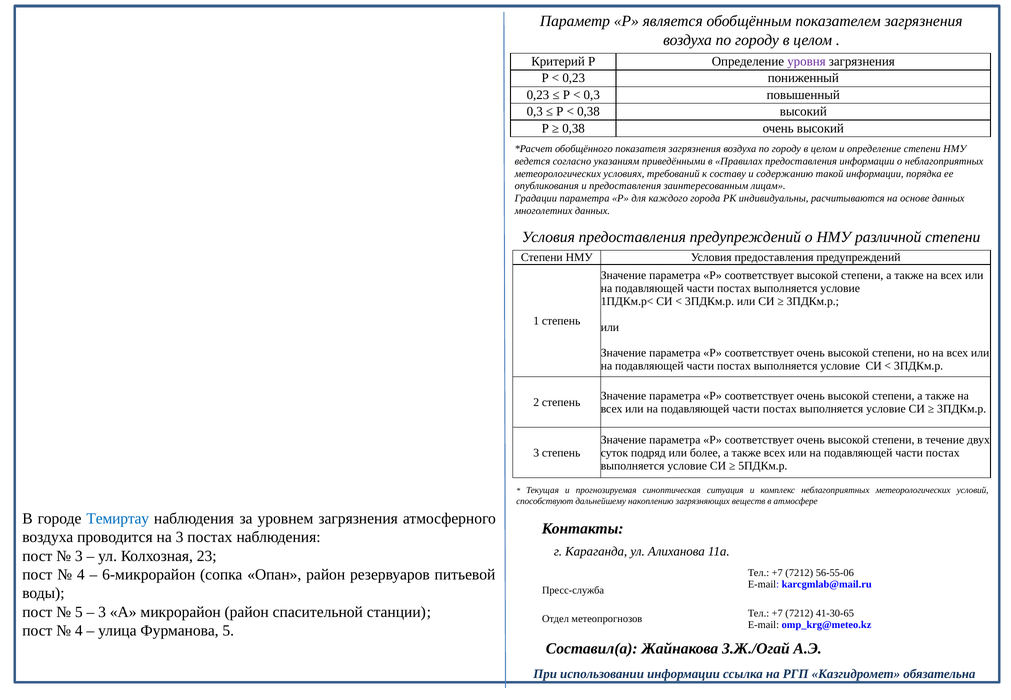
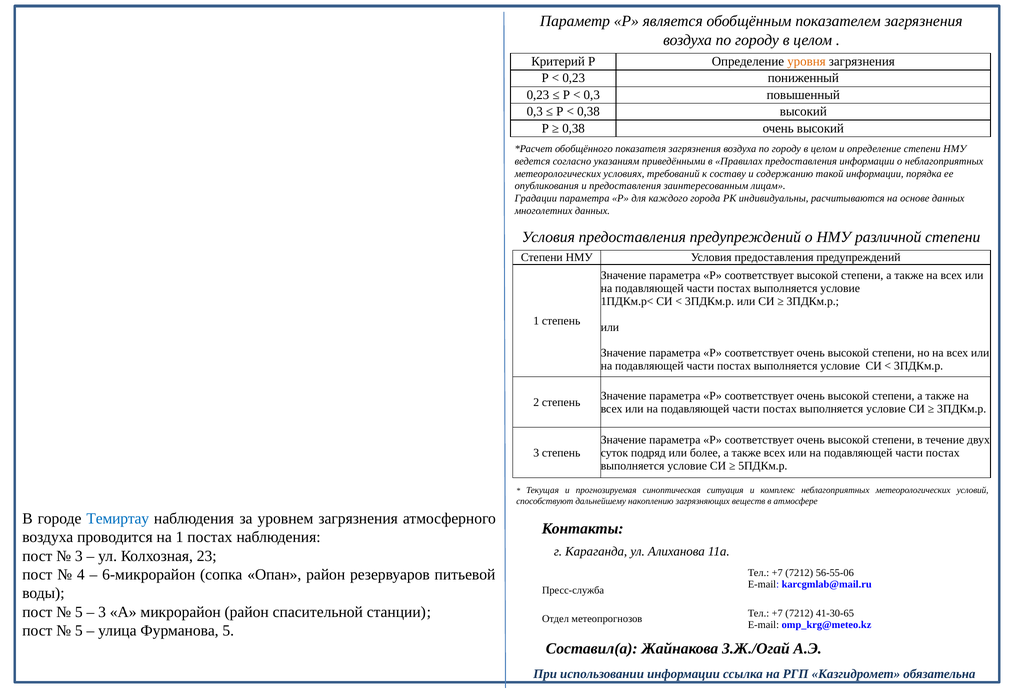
уровня colour: purple -> orange (806, 61)
на 3: 3 -> 1 (180, 537)
4: 4 -> 5 (79, 630)
